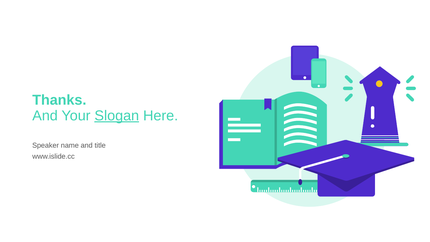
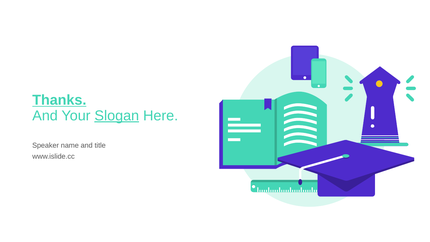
Thanks underline: none -> present (59, 100)
